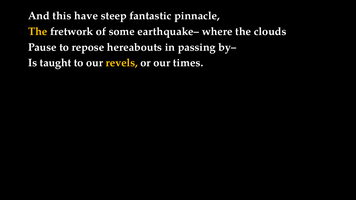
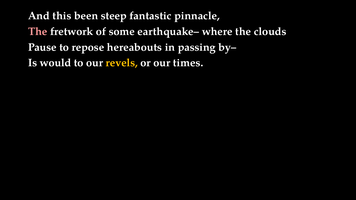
have: have -> been (86, 16)
The colour: yellow -> pink (38, 32)
taught: taught -> would (55, 63)
